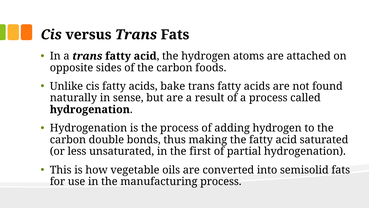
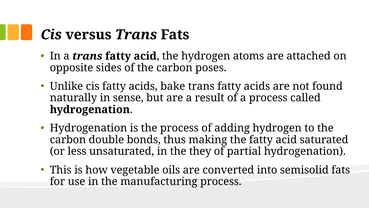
foods: foods -> poses (211, 68)
first: first -> they (200, 151)
